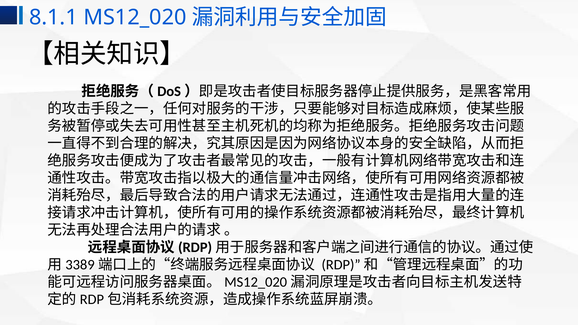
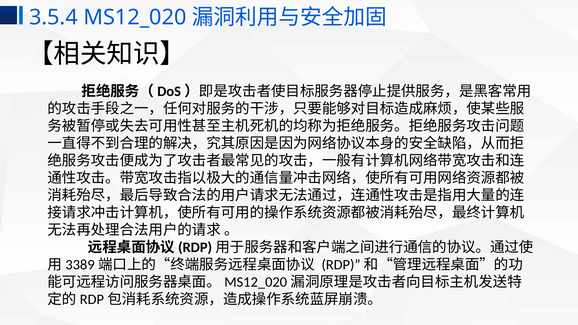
8.1.1: 8.1.1 -> 3.5.4 (53, 17)
